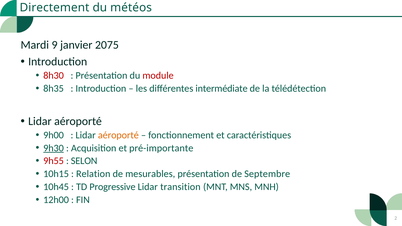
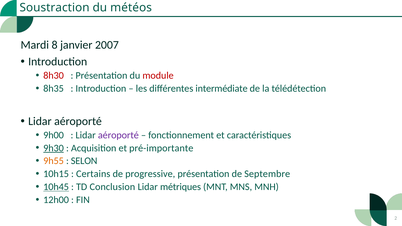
Directement: Directement -> Soustraction (55, 8)
9: 9 -> 8 (55, 45)
2075: 2075 -> 2007 (107, 45)
aéroporté colour: orange -> purple (118, 135)
9h55 colour: red -> orange (54, 161)
Relation: Relation -> Certains (93, 174)
mesurables: mesurables -> progressive (150, 174)
10h45 underline: none -> present (56, 187)
Progressive: Progressive -> Conclusion (112, 187)
transition: transition -> métriques (181, 187)
